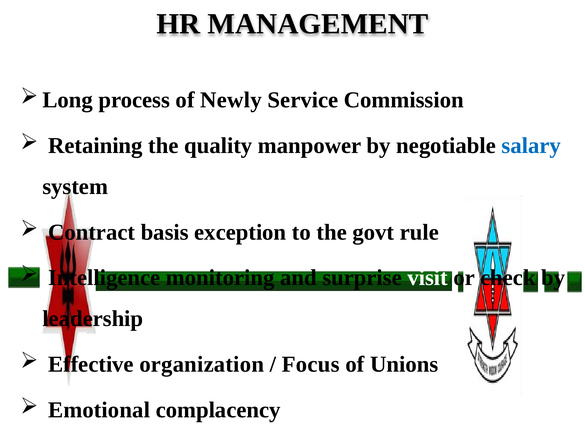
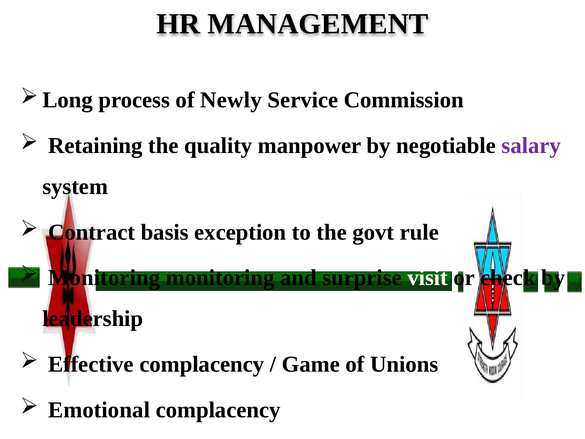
salary colour: blue -> purple (531, 146)
Intelligence: Intelligence -> Monitoring (104, 278)
Effective organization: organization -> complacency (202, 364)
Focus: Focus -> Game (311, 364)
